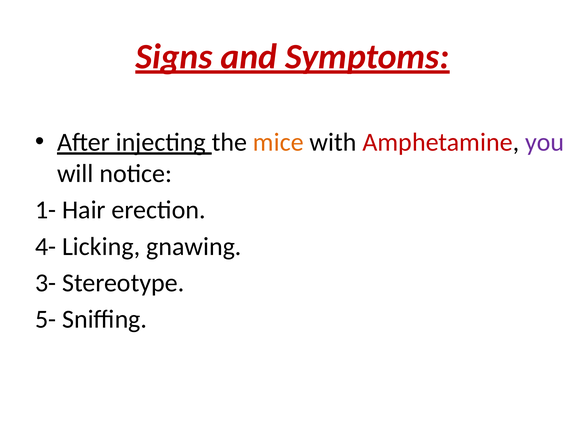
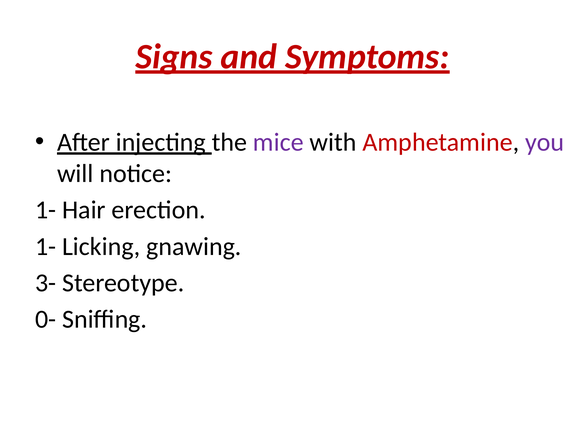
mice colour: orange -> purple (278, 142)
4-: 4- -> 1- (46, 246)
5-: 5- -> 0- (46, 319)
